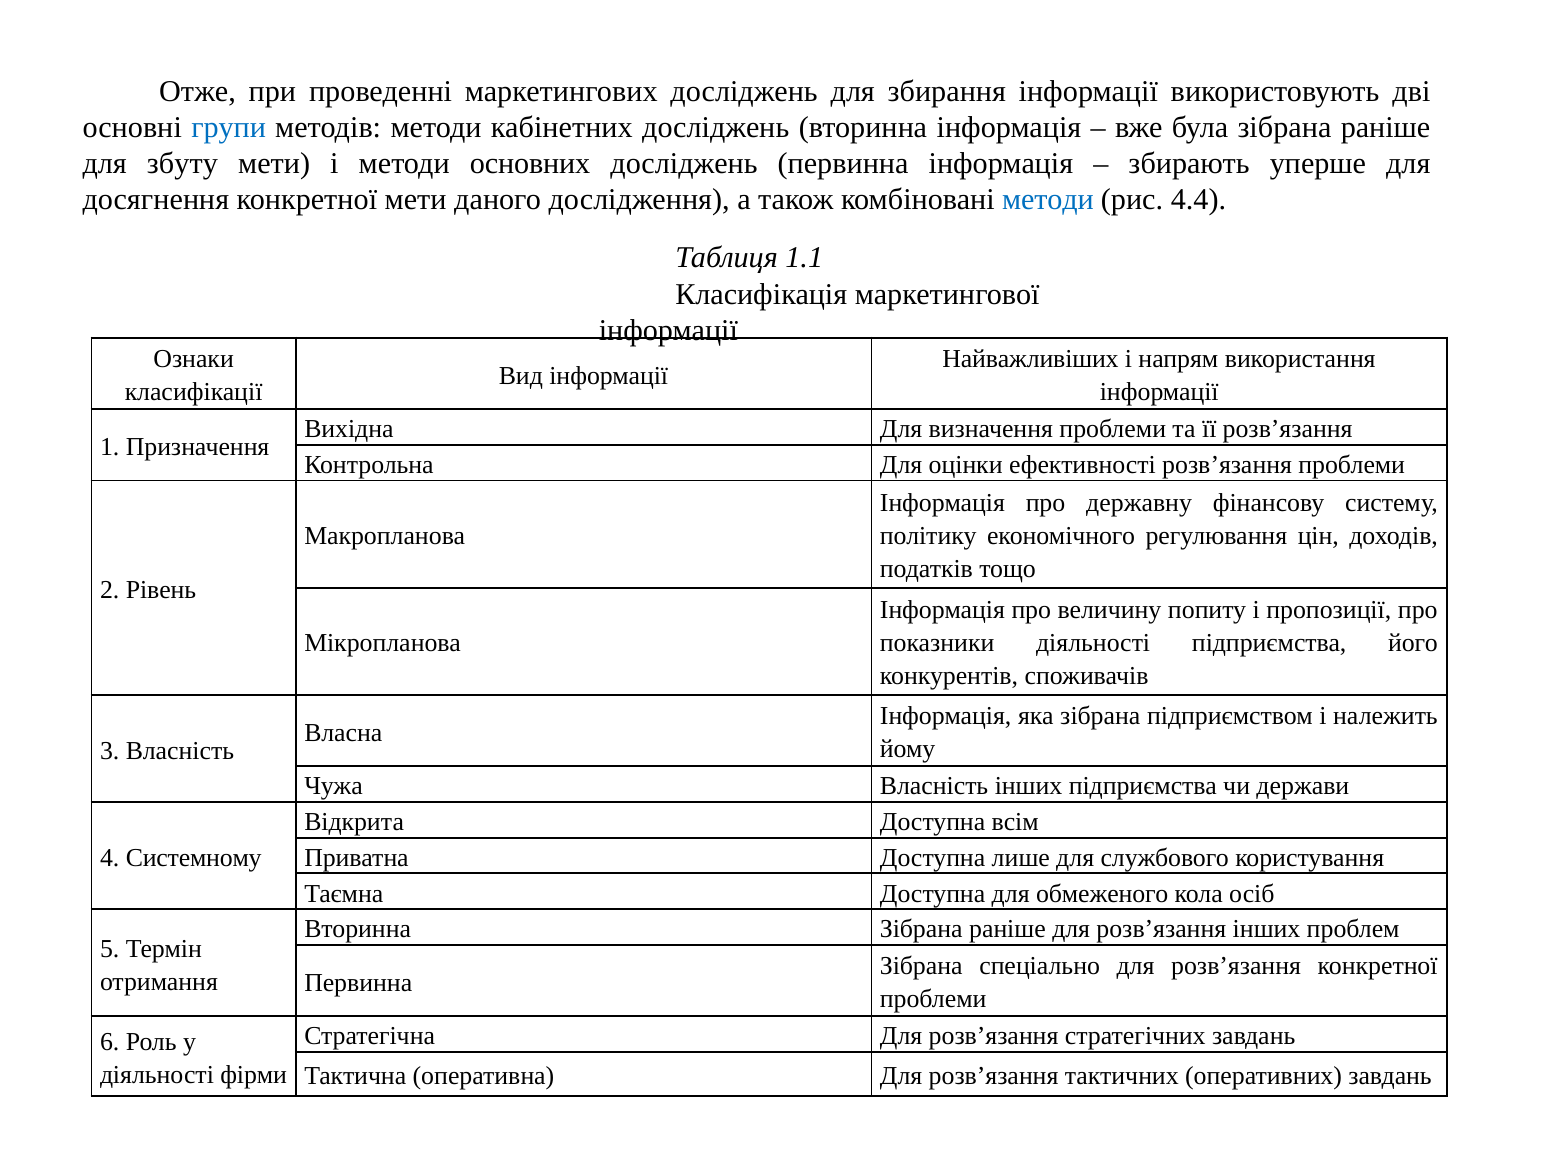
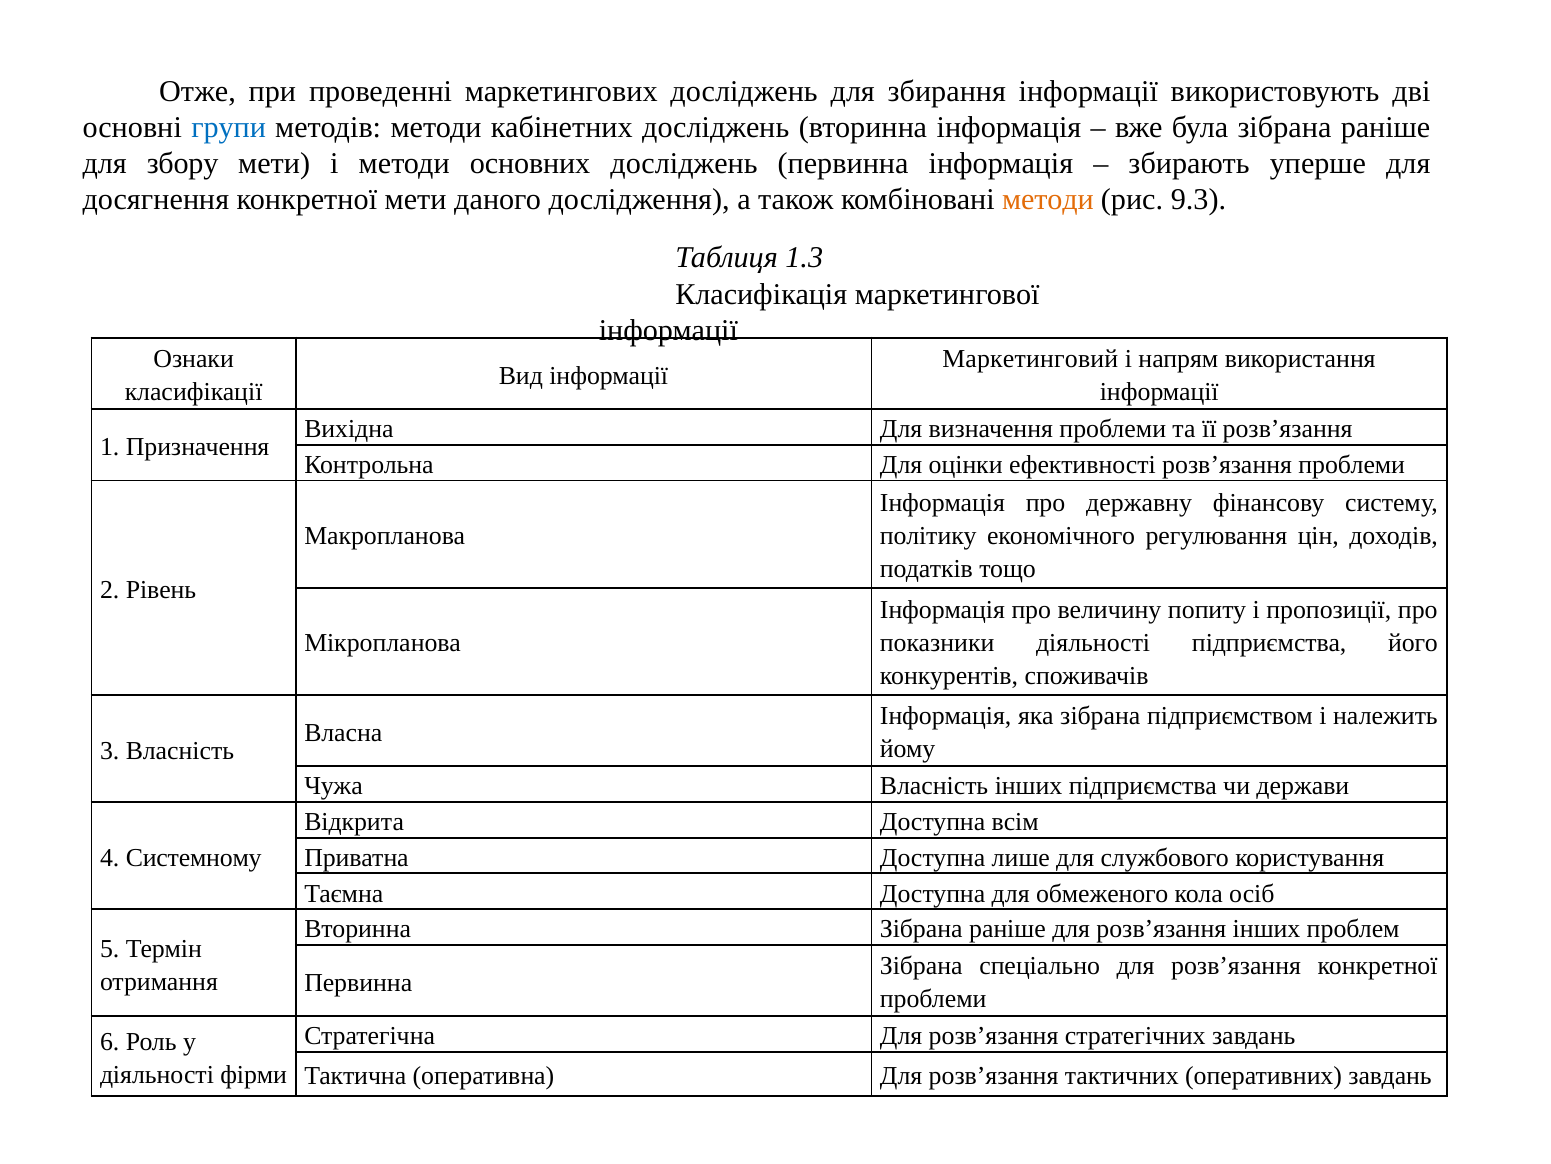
збуту: збуту -> збору (183, 164)
методи colour: blue -> orange (1048, 200)
4.4: 4.4 -> 9.3 (1199, 200)
1.1: 1.1 -> 1.3 (804, 258)
Найважливіших: Найважливіших -> Маркетинговий (1030, 359)
